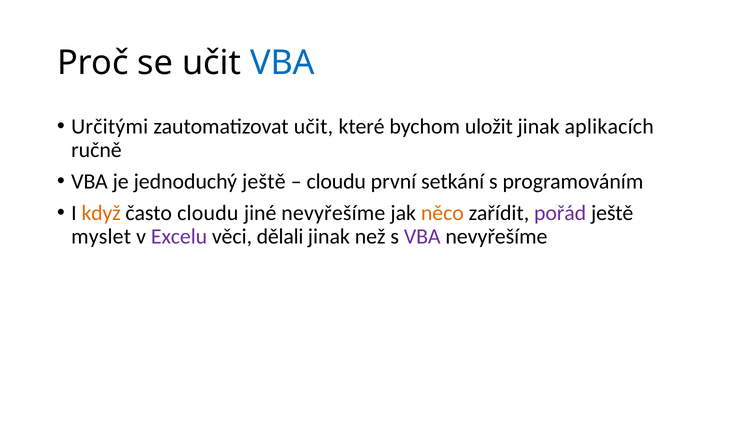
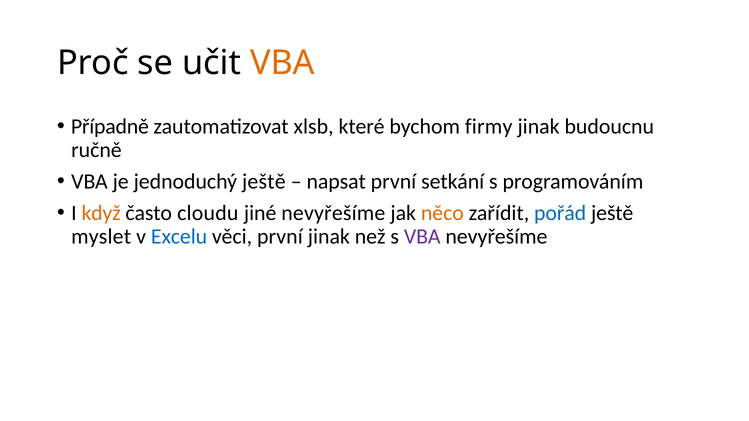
VBA colour: blue -> orange (282, 63)
Určitými: Určitými -> Případně (110, 127)
zautomatizovat učit: učit -> xlsb (314, 127)
uložit: uložit -> firmy (489, 127)
aplikacích: aplikacích -> budoucnu (609, 127)
cloudu: cloudu -> napsat (336, 182)
pořád colour: purple -> blue (560, 213)
Excelu colour: purple -> blue (179, 237)
věci dělali: dělali -> první (280, 237)
